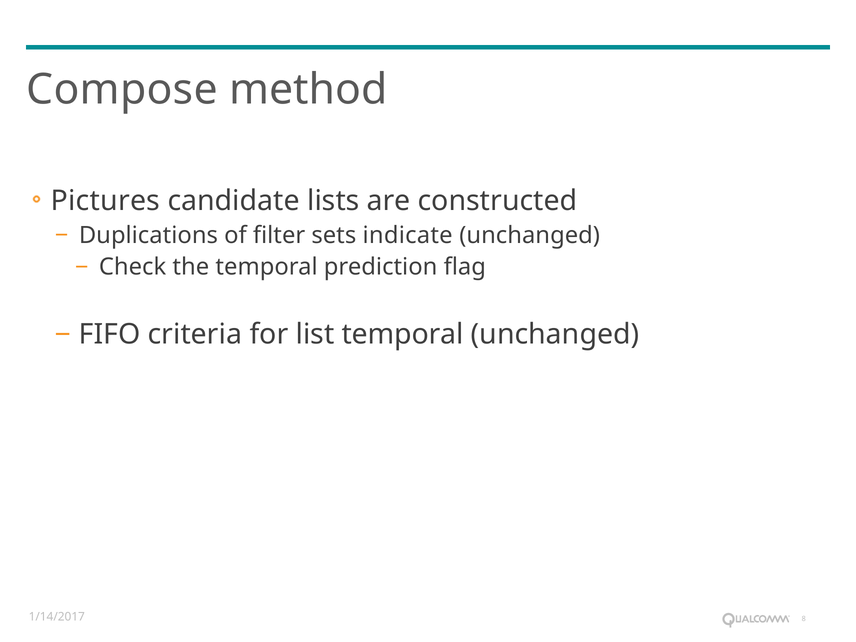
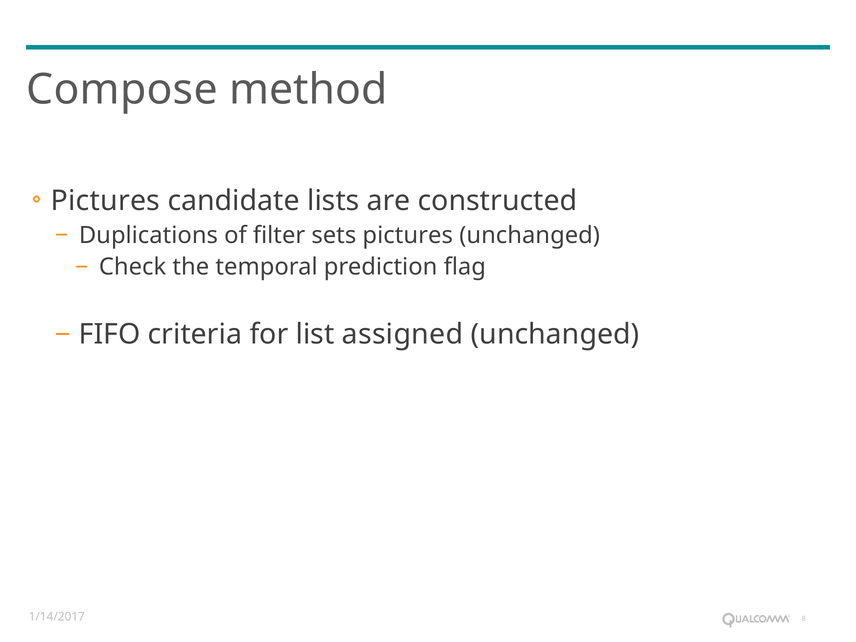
sets indicate: indicate -> pictures (408, 235)
list temporal: temporal -> assigned (403, 334)
